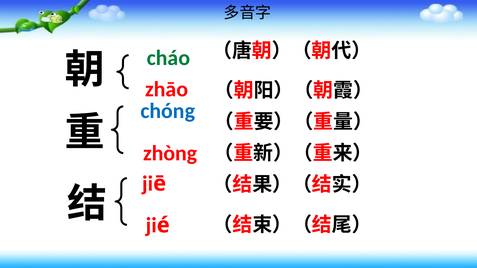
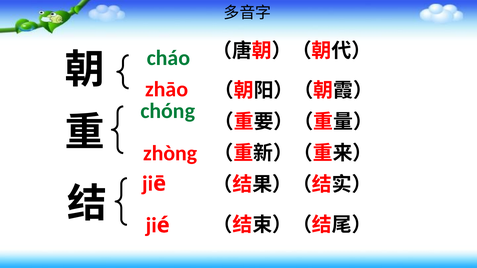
chóng colour: blue -> green (168, 111)
